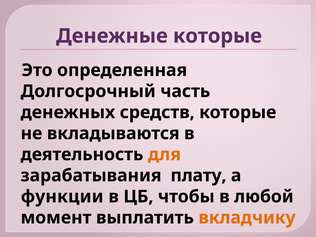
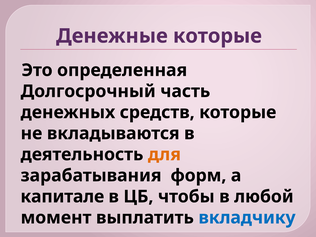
плату: плату -> форм (198, 176)
функции: функции -> капитале (62, 197)
вкладчику colour: orange -> blue (247, 218)
